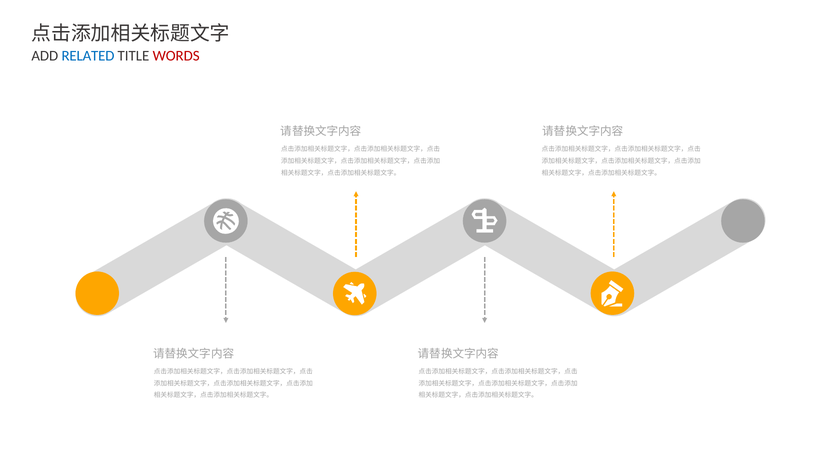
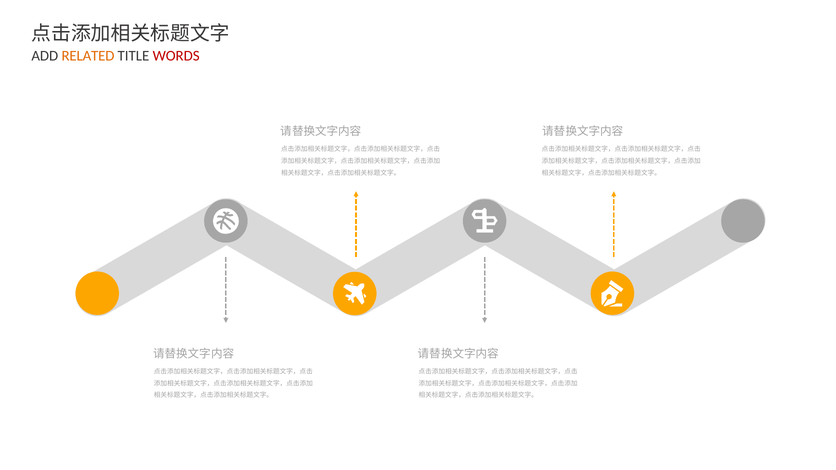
RELATED colour: blue -> orange (88, 56)
